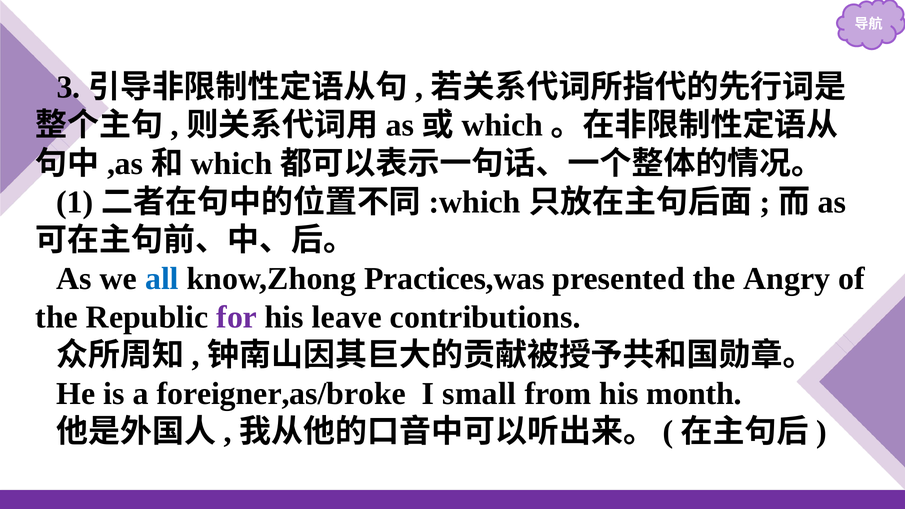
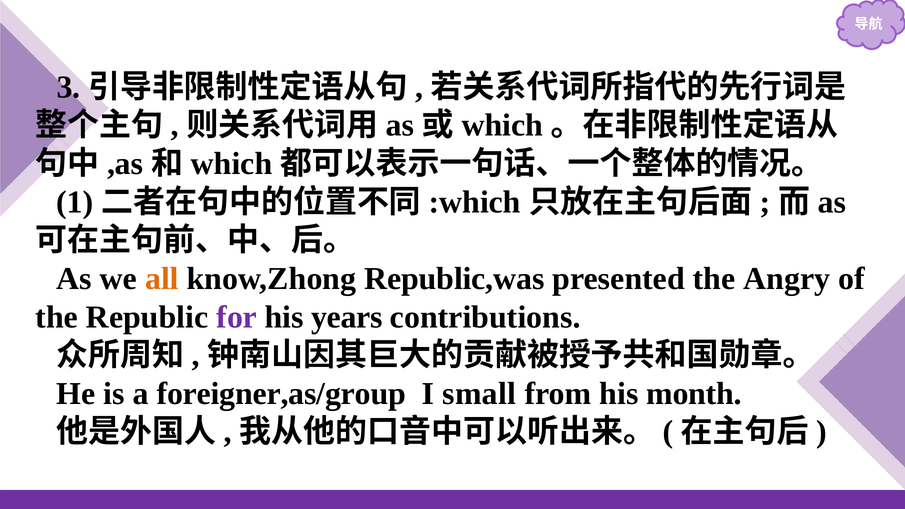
all colour: blue -> orange (162, 279)
Practices,was: Practices,was -> Republic,was (454, 279)
leave: leave -> years (347, 317)
foreigner,as/broke: foreigner,as/broke -> foreigner,as/group (281, 394)
